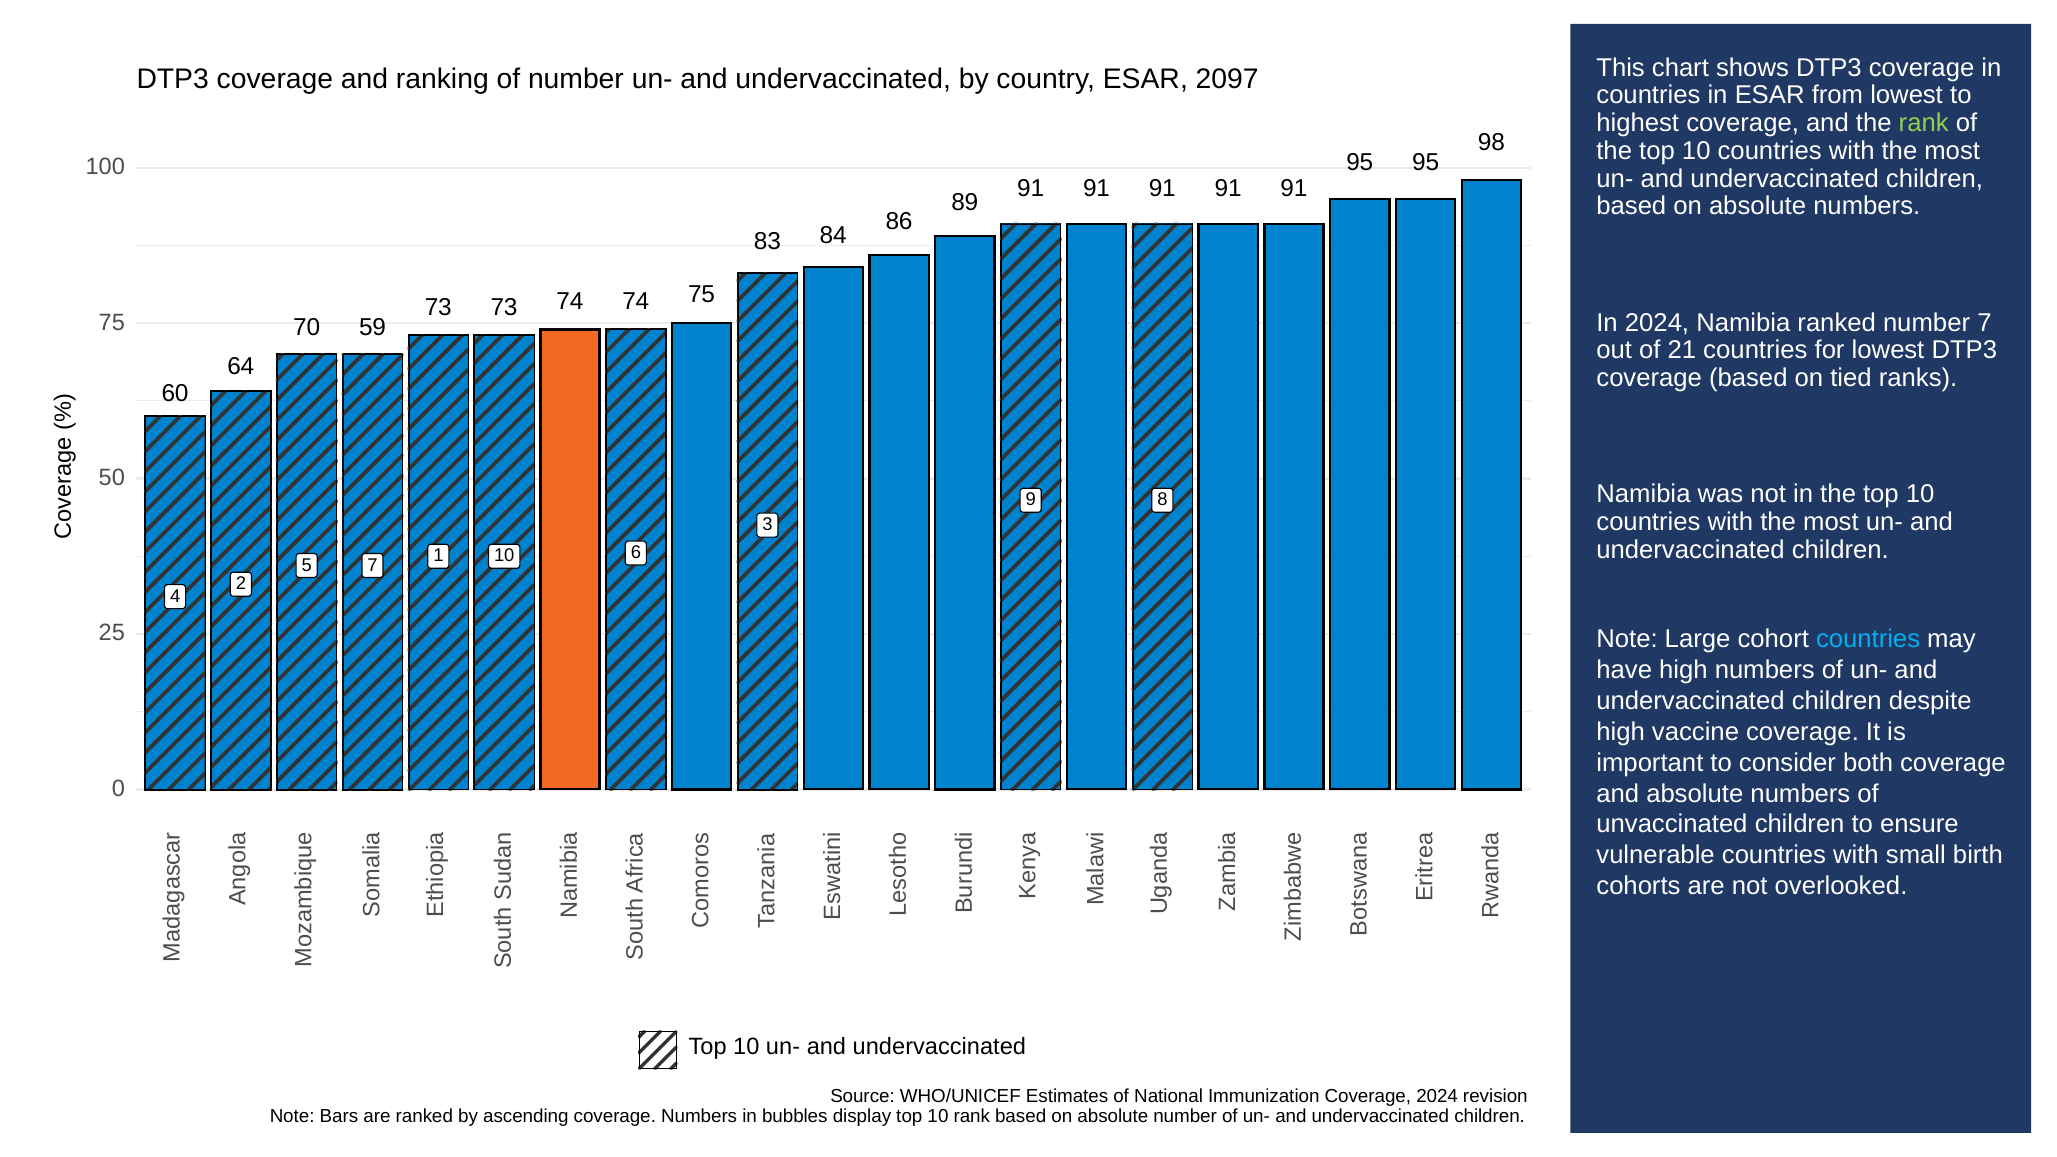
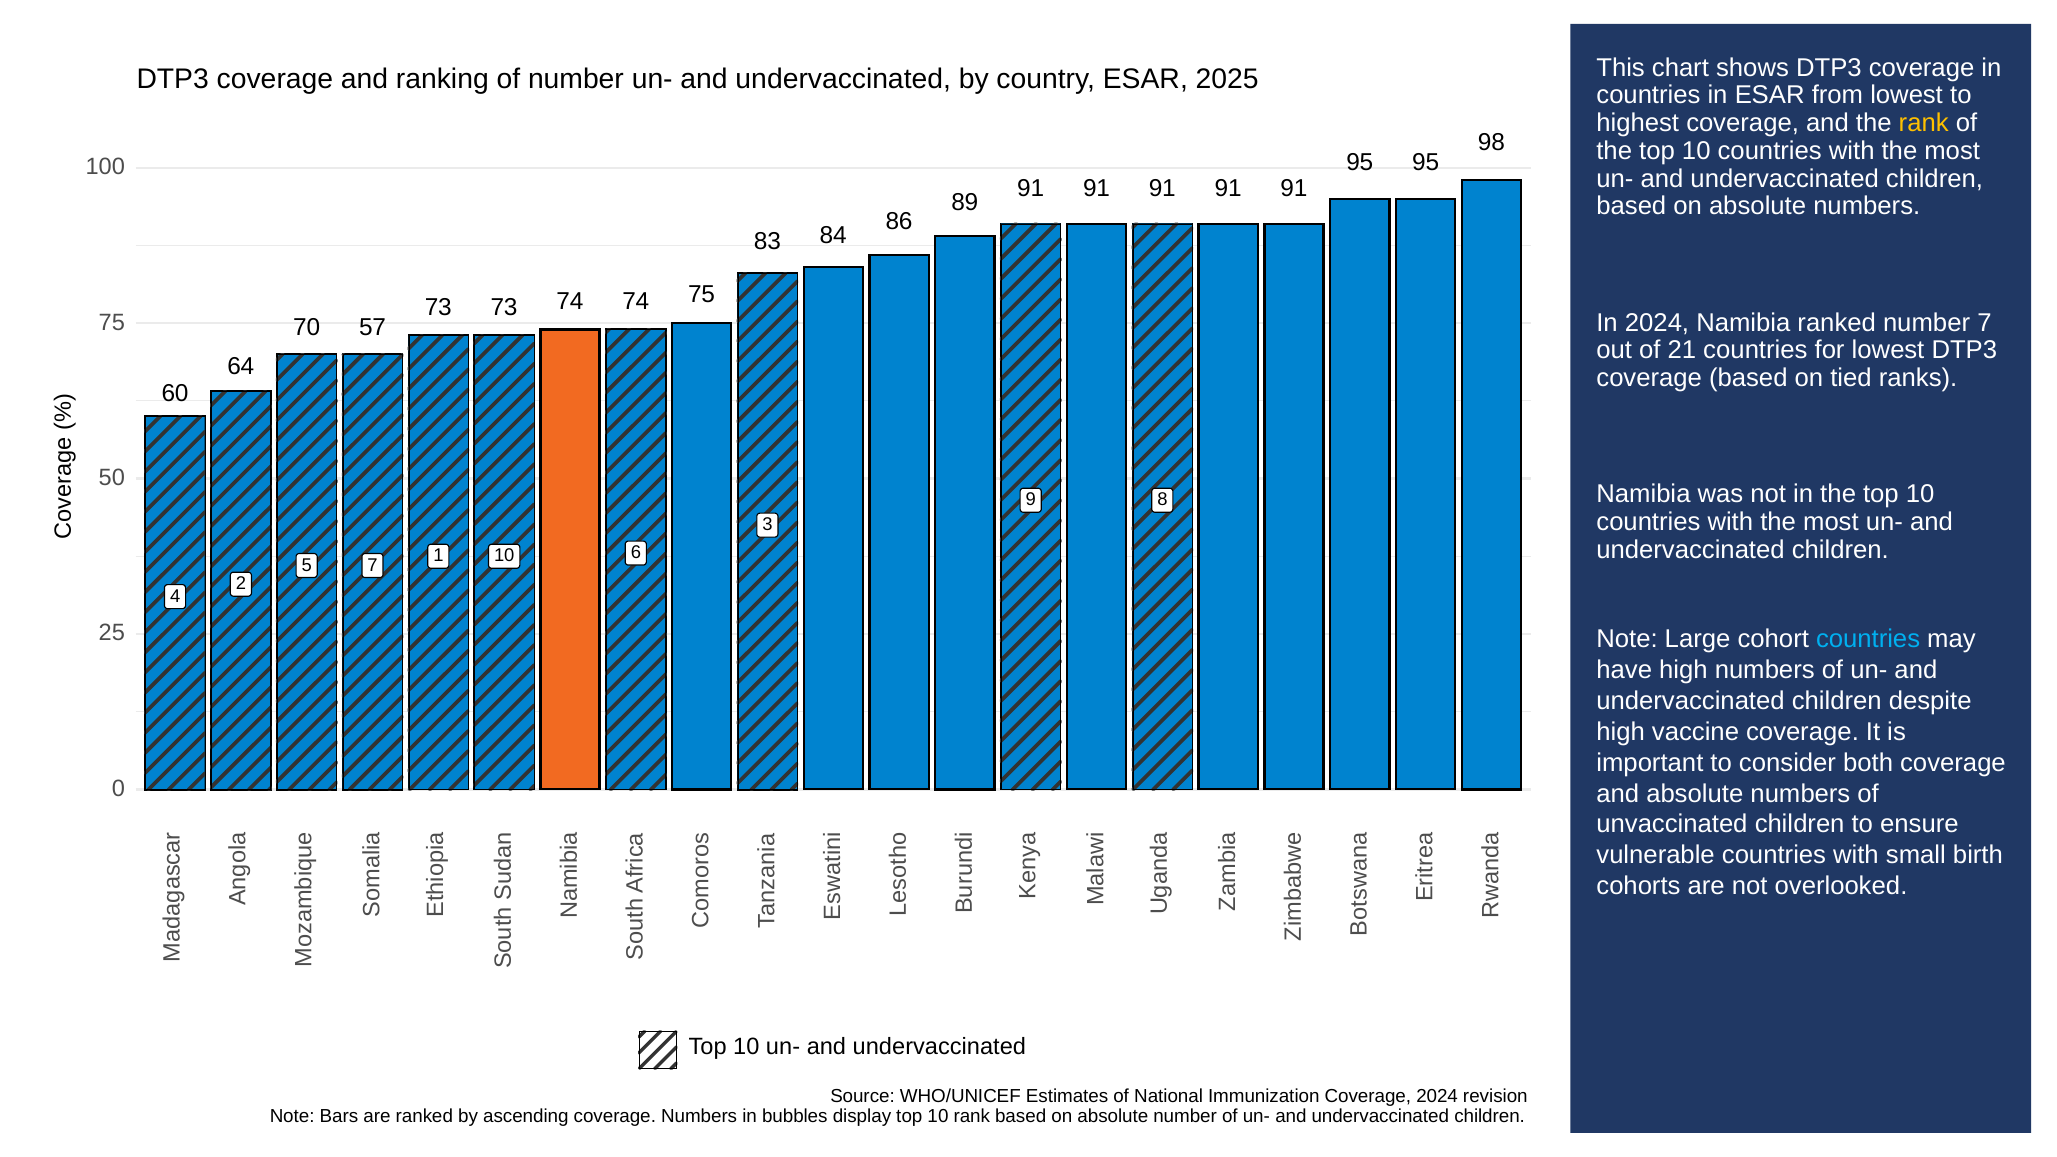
2097: 2097 -> 2025 (1227, 80)
rank colour: light green -> yellow (1924, 123)
59: 59 -> 57 (373, 327)
